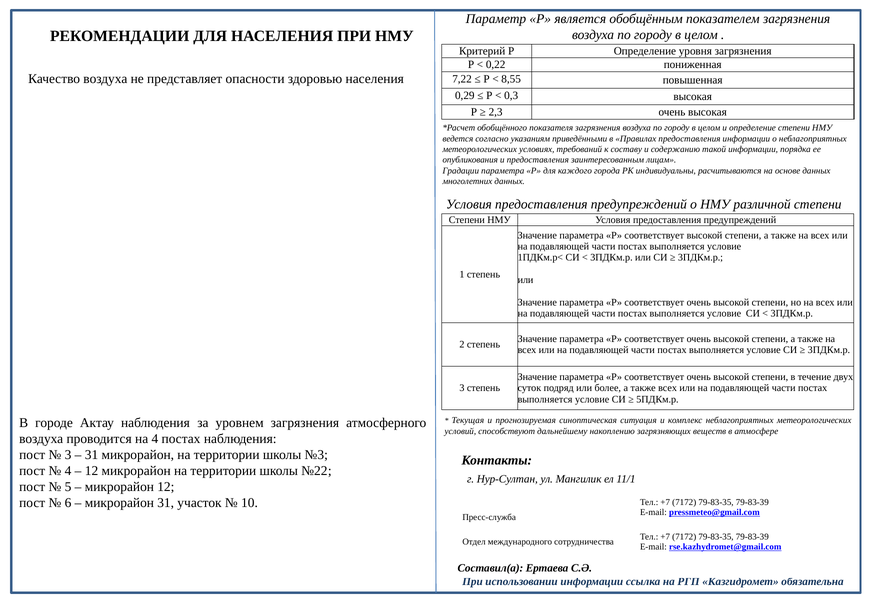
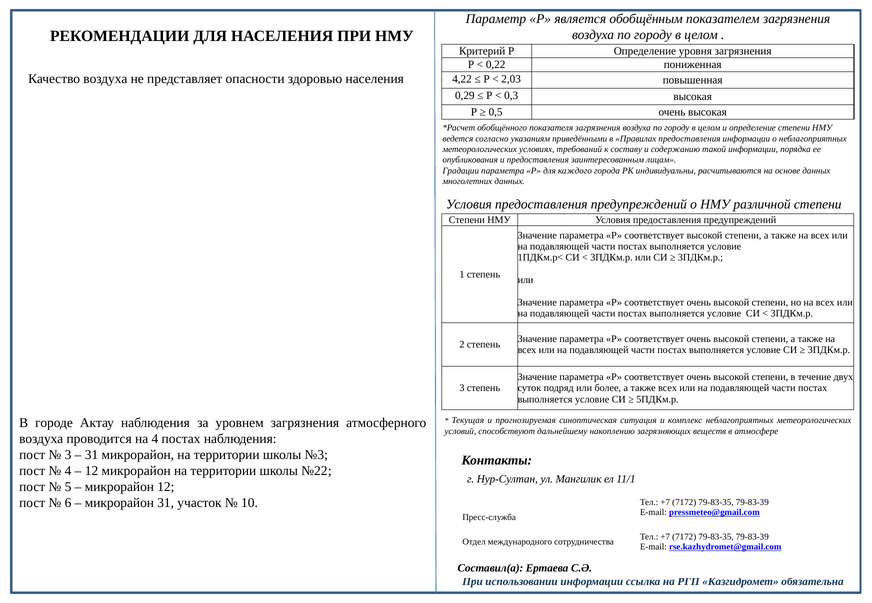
7,22: 7,22 -> 4,22 (462, 79)
8,55: 8,55 -> 2,03 (511, 79)
2,3: 2,3 -> 0,5 (496, 112)
